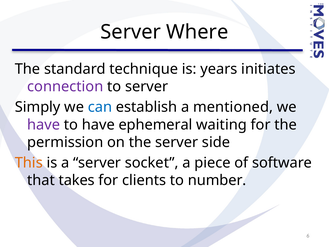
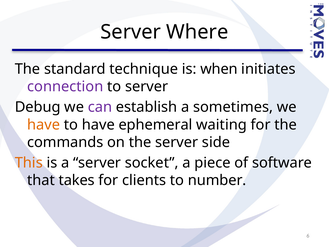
years: years -> when (219, 69)
Simply: Simply -> Debug (38, 107)
can colour: blue -> purple (100, 107)
mentioned: mentioned -> sometimes (233, 107)
have colour: purple -> orange (44, 125)
permission: permission -> commands (65, 142)
